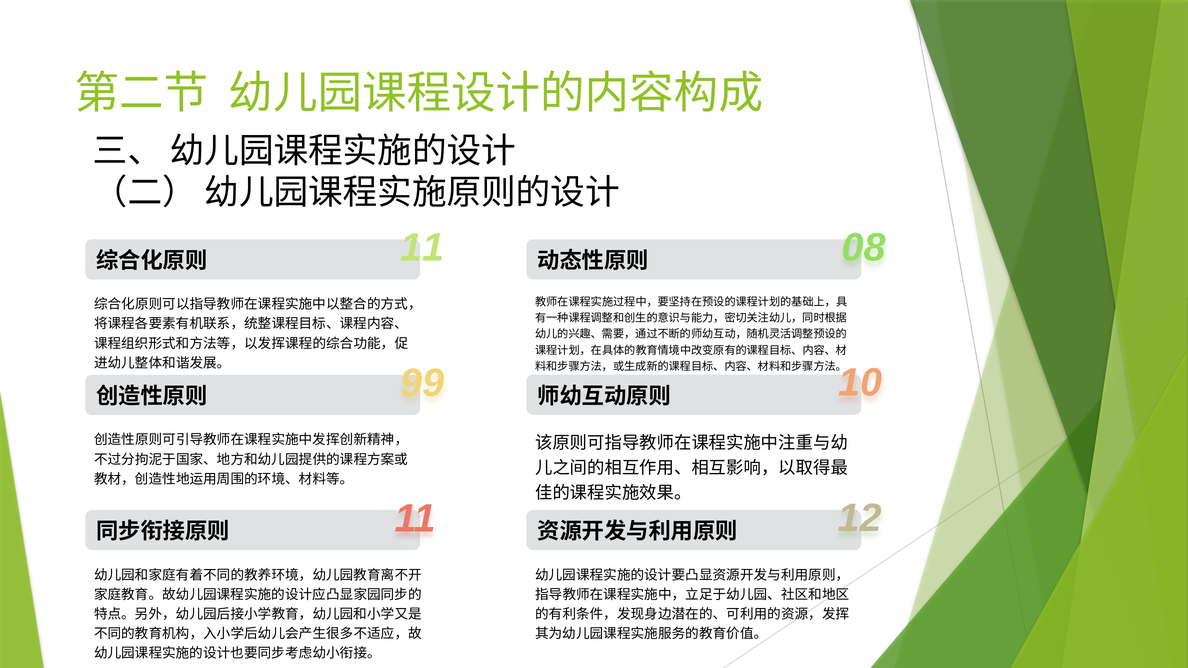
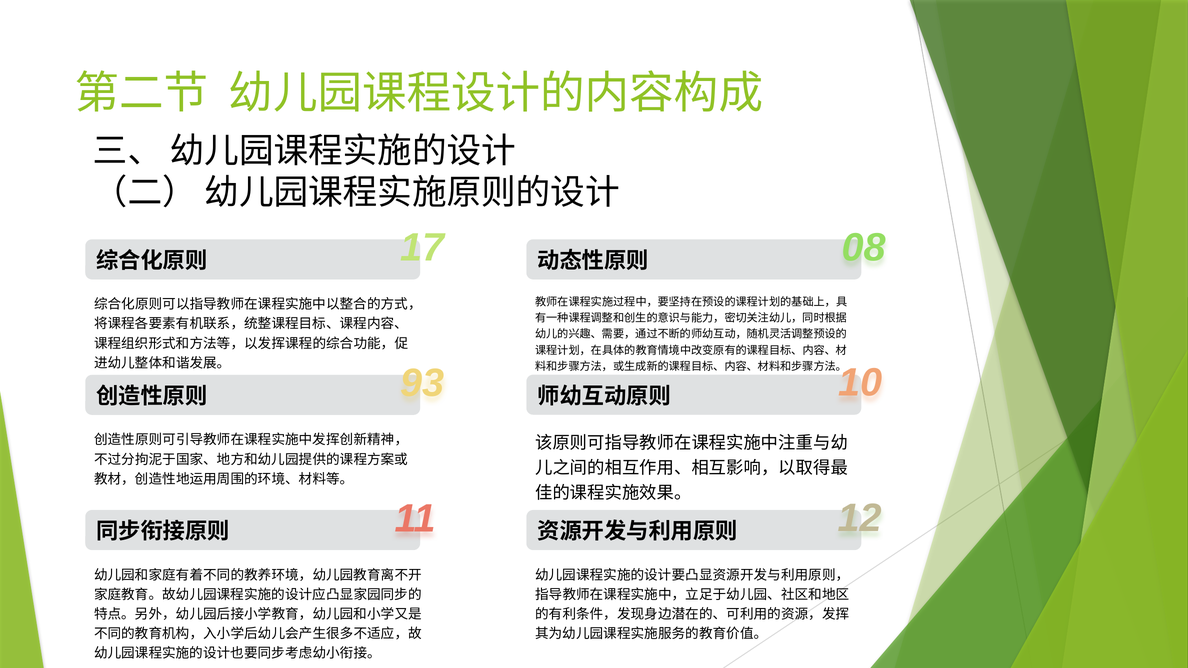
11: 11 -> 17 (422, 248)
99: 99 -> 93 (422, 383)
